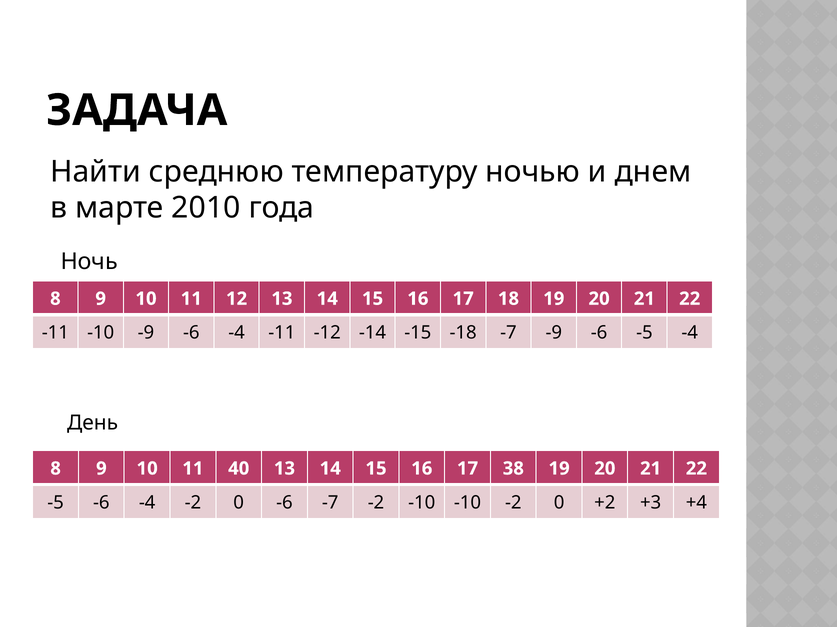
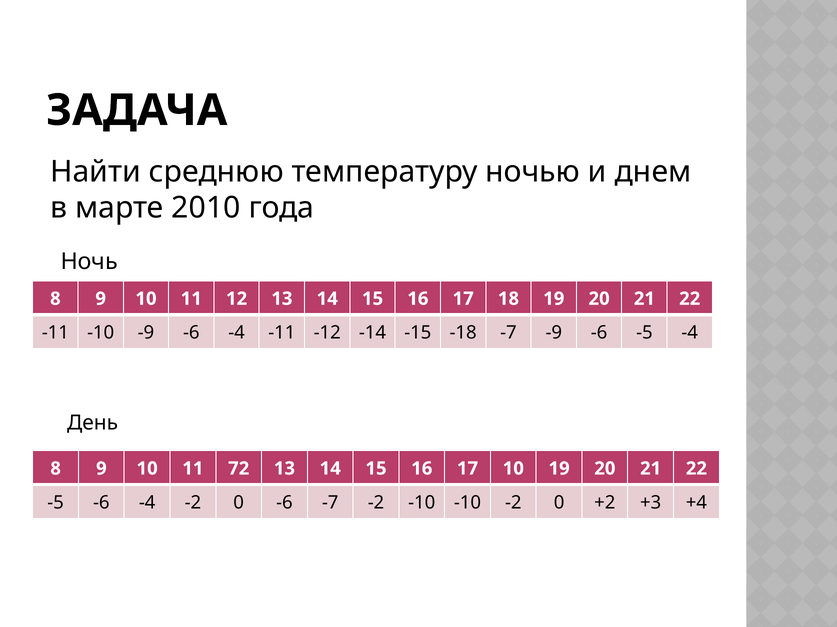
40: 40 -> 72 (239, 469)
17 38: 38 -> 10 (513, 469)
